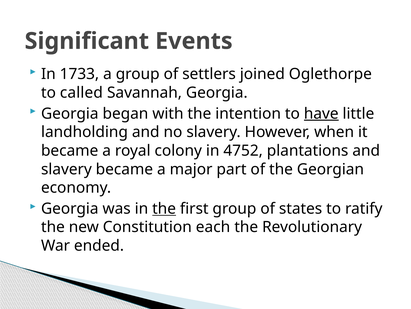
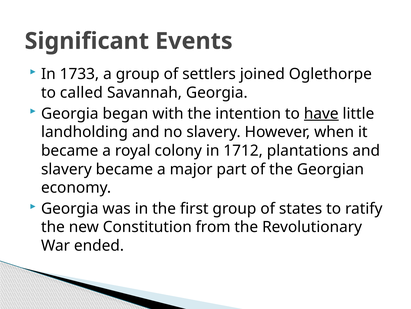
4752: 4752 -> 1712 (243, 150)
the underline: present -> none (164, 208)
each: each -> from (213, 227)
